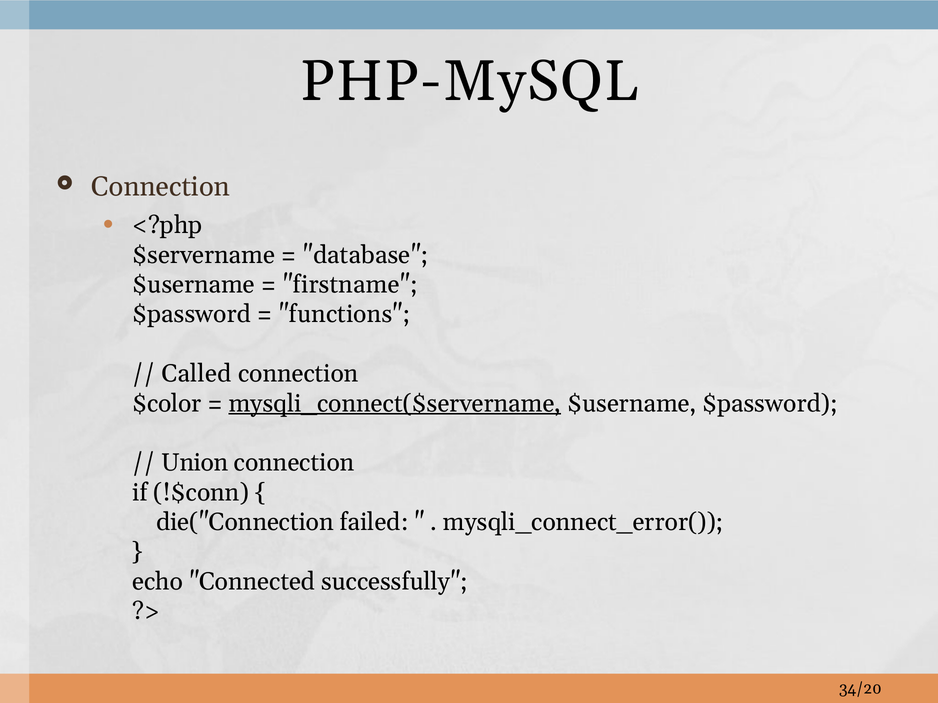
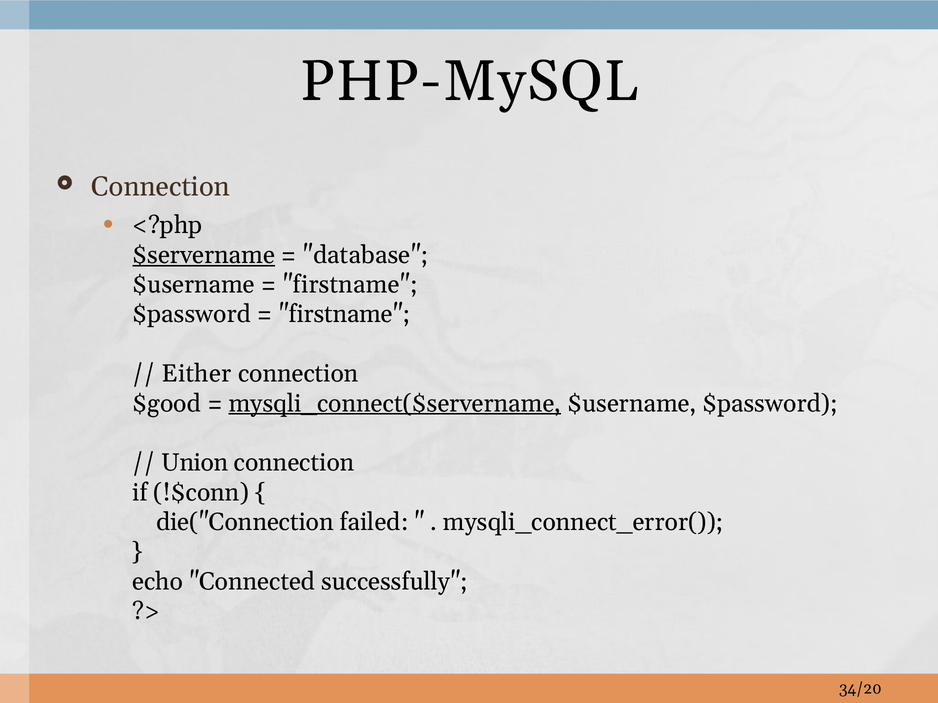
$servername underline: none -> present (204, 255)
functions: functions -> firstname (345, 315)
Called: Called -> Either (197, 374)
$color: $color -> $good (167, 404)
